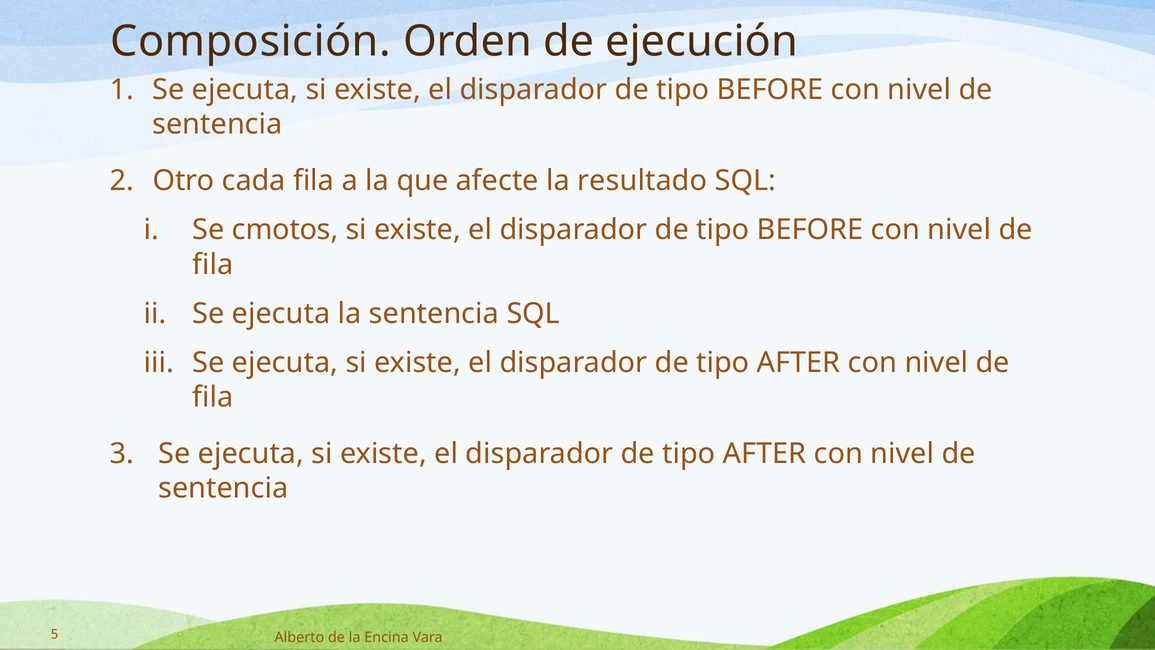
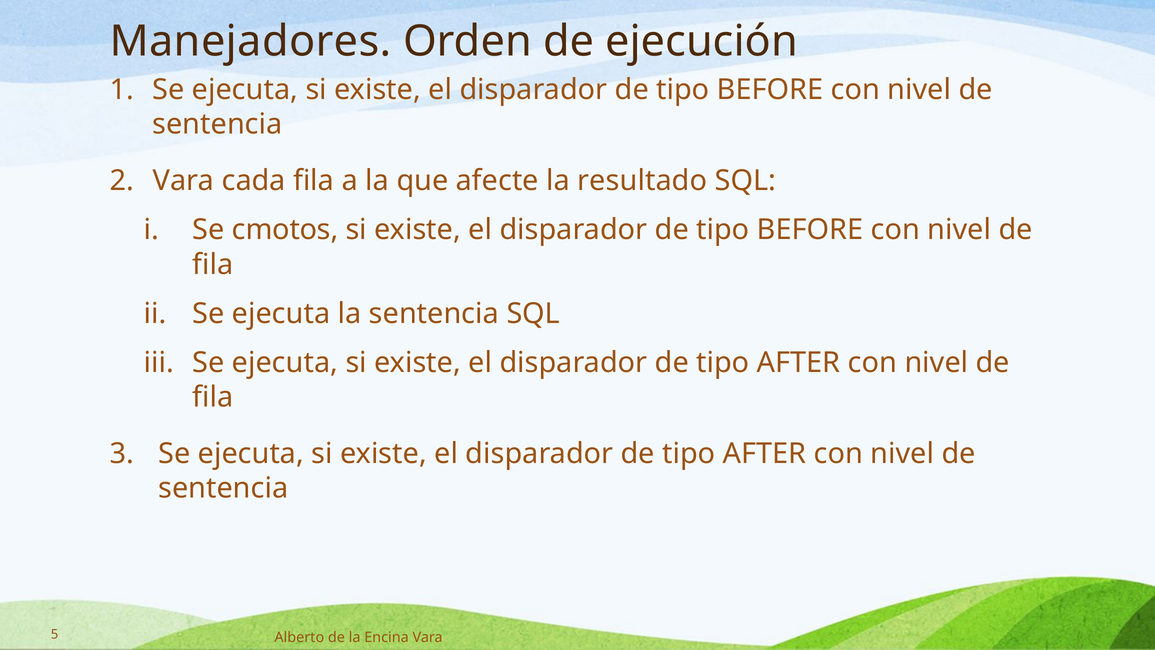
Composición: Composición -> Manejadores (251, 42)
Otro: Otro -> Vara (184, 181)
